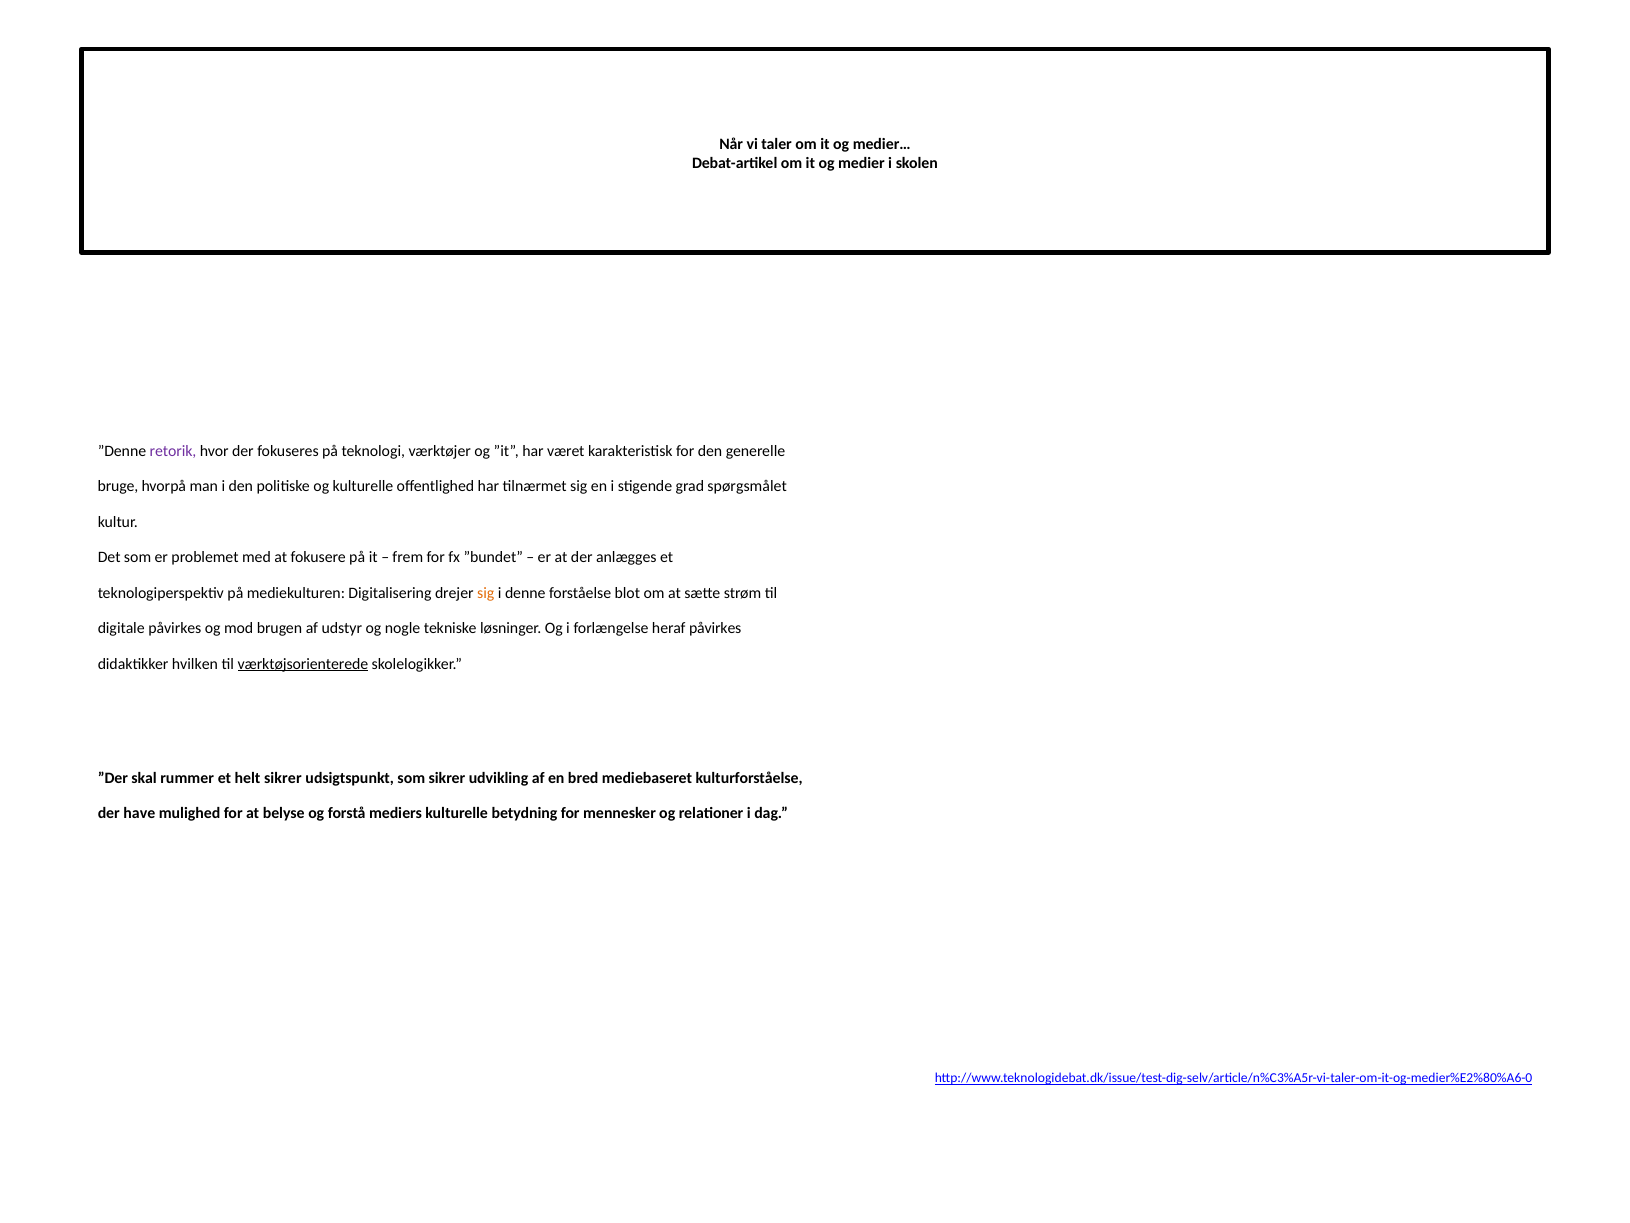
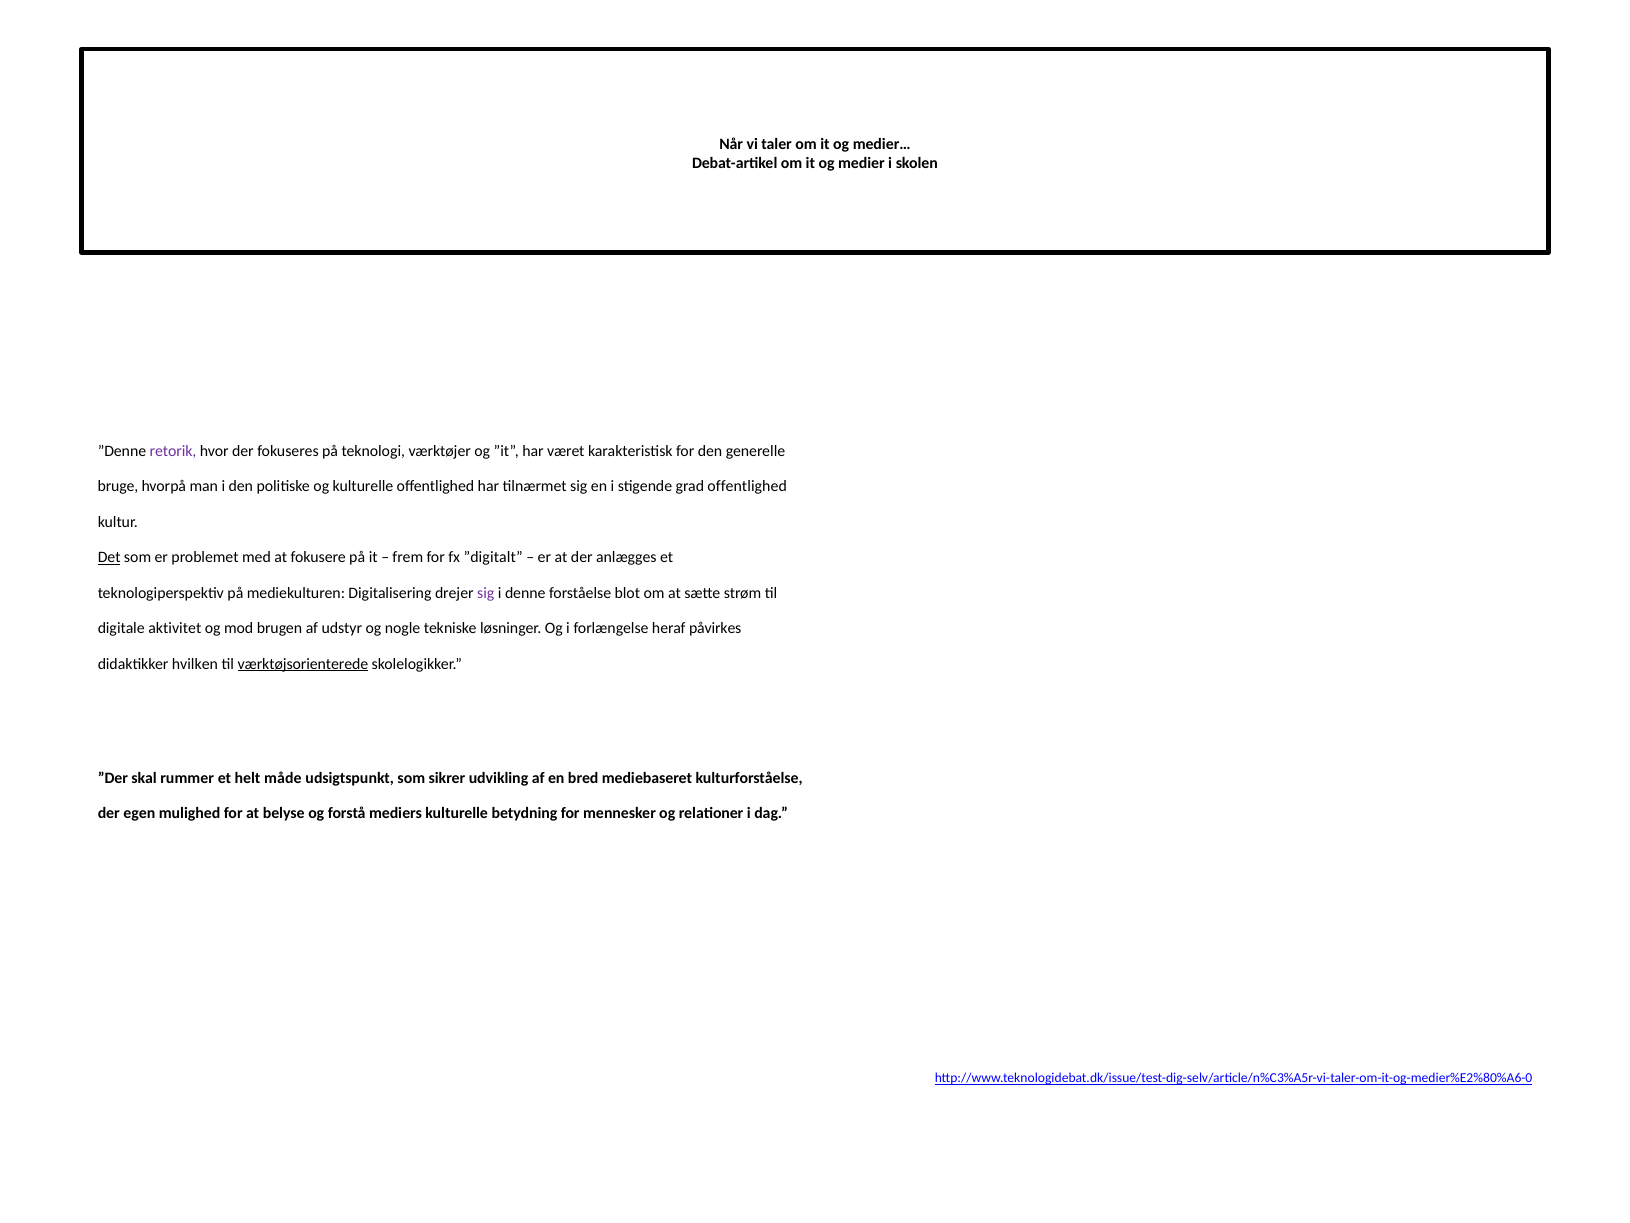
grad spørgsmålet: spørgsmålet -> offentlighed (747, 486)
Det underline: none -> present (109, 557)
”bundet: ”bundet -> ”digitalt (493, 557)
sig colour: orange -> purple (486, 593)
digitale påvirkes: påvirkes -> aktivitet (175, 628)
helt sikrer: sikrer -> måde (283, 778)
have: have -> egen (139, 813)
